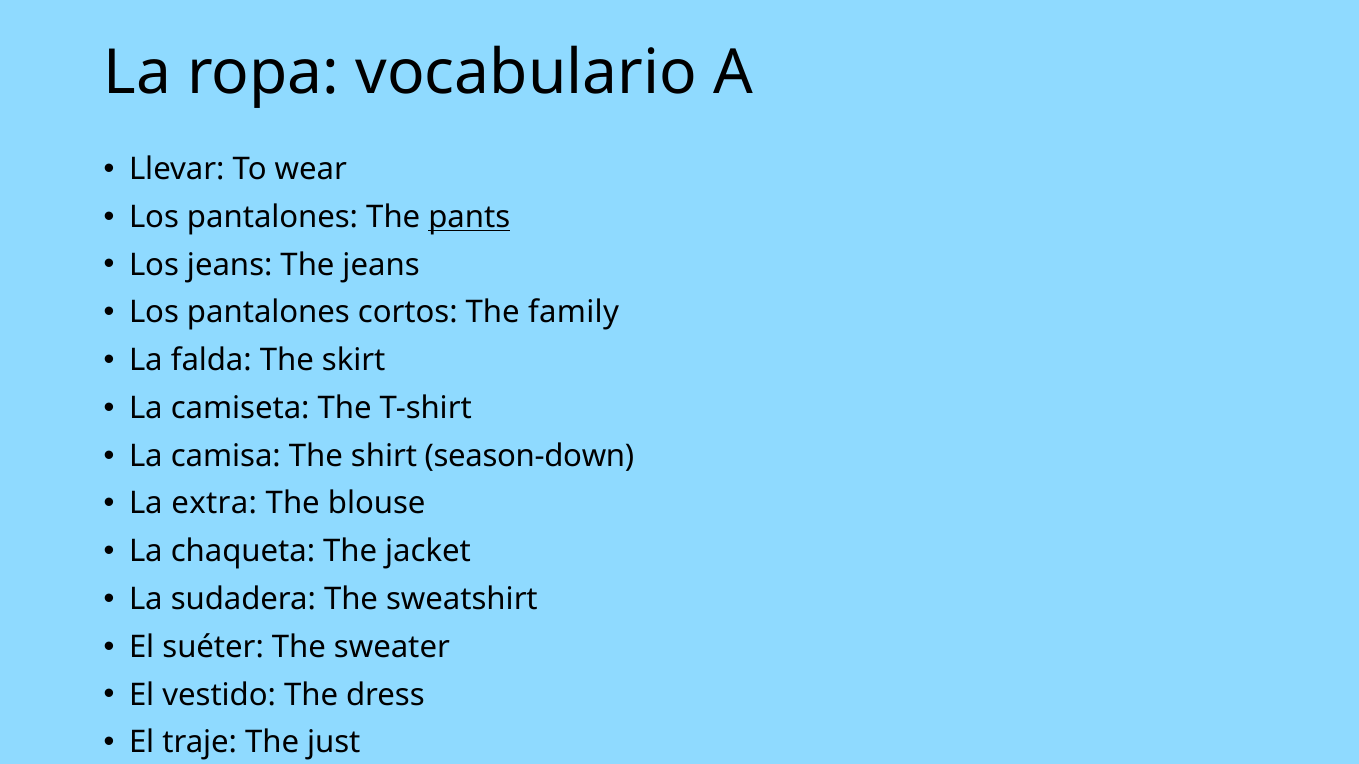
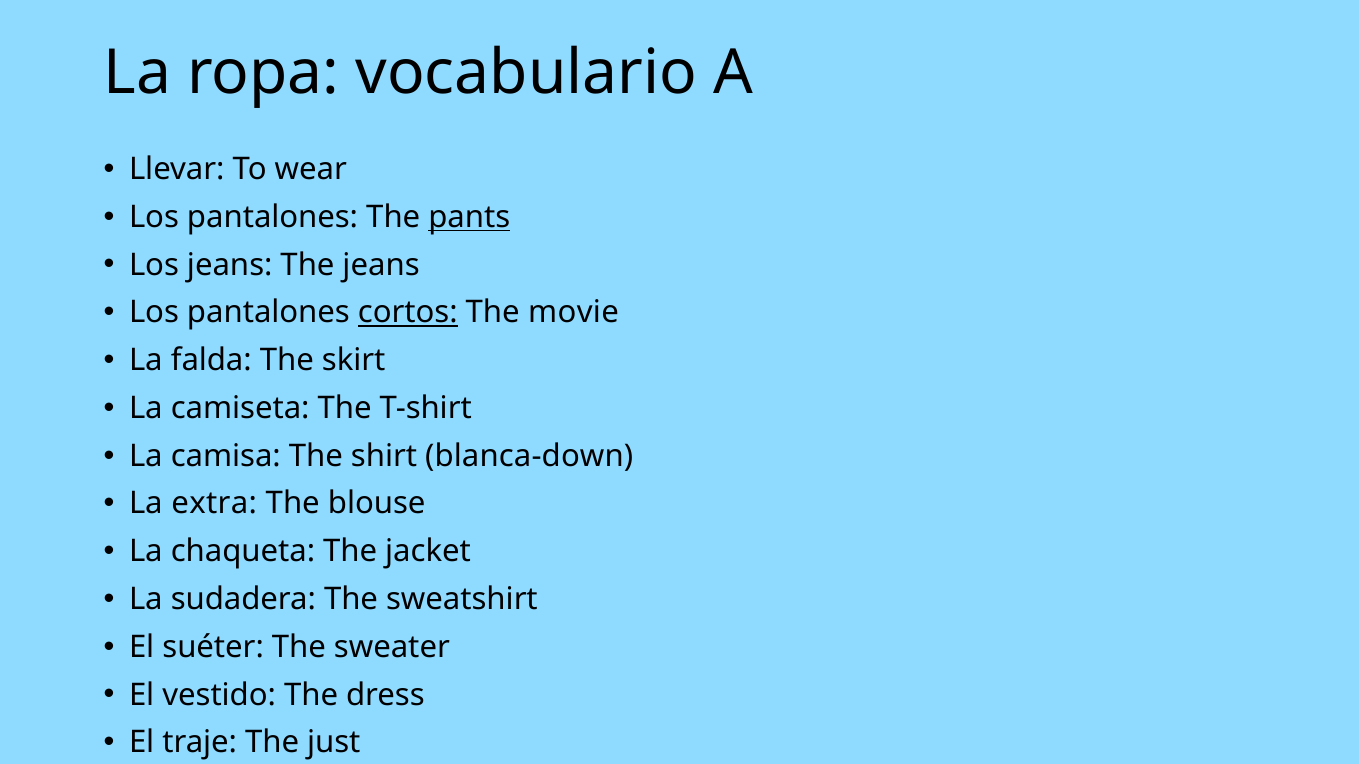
cortos underline: none -> present (408, 313)
family: family -> movie (574, 313)
season-down: season-down -> blanca-down (529, 456)
